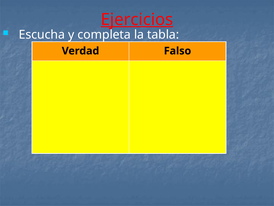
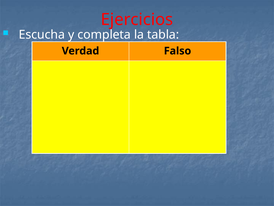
Ejercicios underline: present -> none (137, 19)
